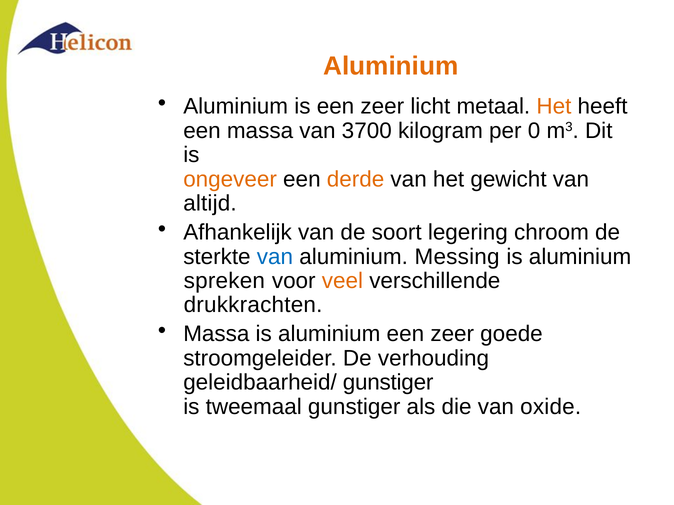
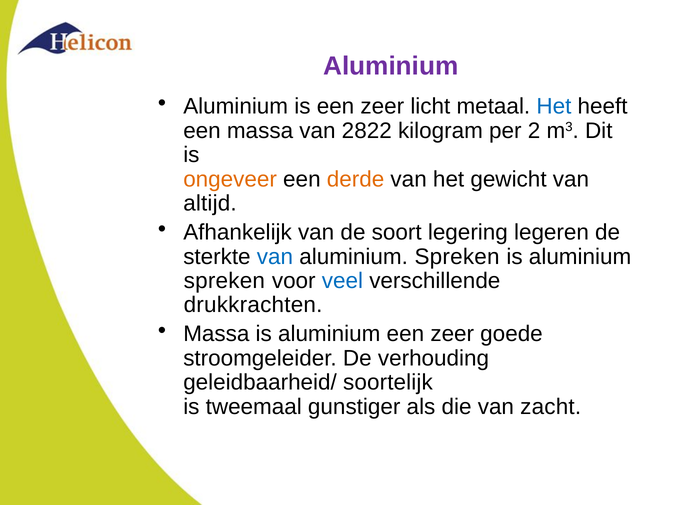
Aluminium colour: orange -> purple (391, 66)
Het colour: orange -> blue (554, 107)
3700: 3700 -> 2822 (367, 131)
0: 0 -> 2 (534, 131)
chroom: chroom -> legeren (551, 233)
Messing: Messing -> Spreken (457, 257)
veel colour: orange -> blue (342, 281)
geleidbaarheid/ gunstiger: gunstiger -> soortelijk (388, 383)
oxide: oxide -> zacht (551, 407)
